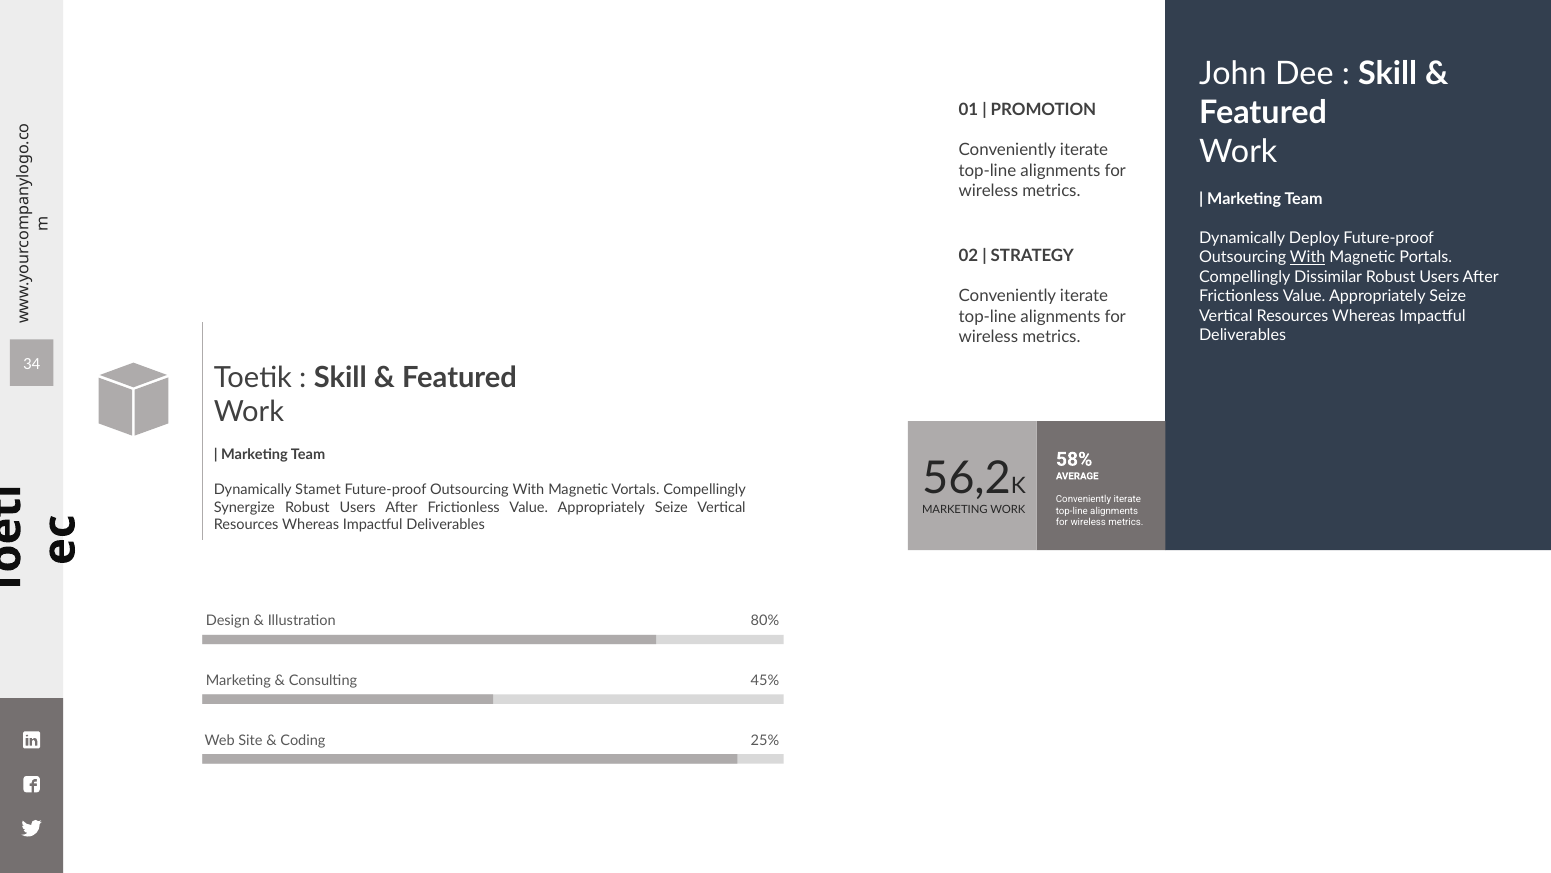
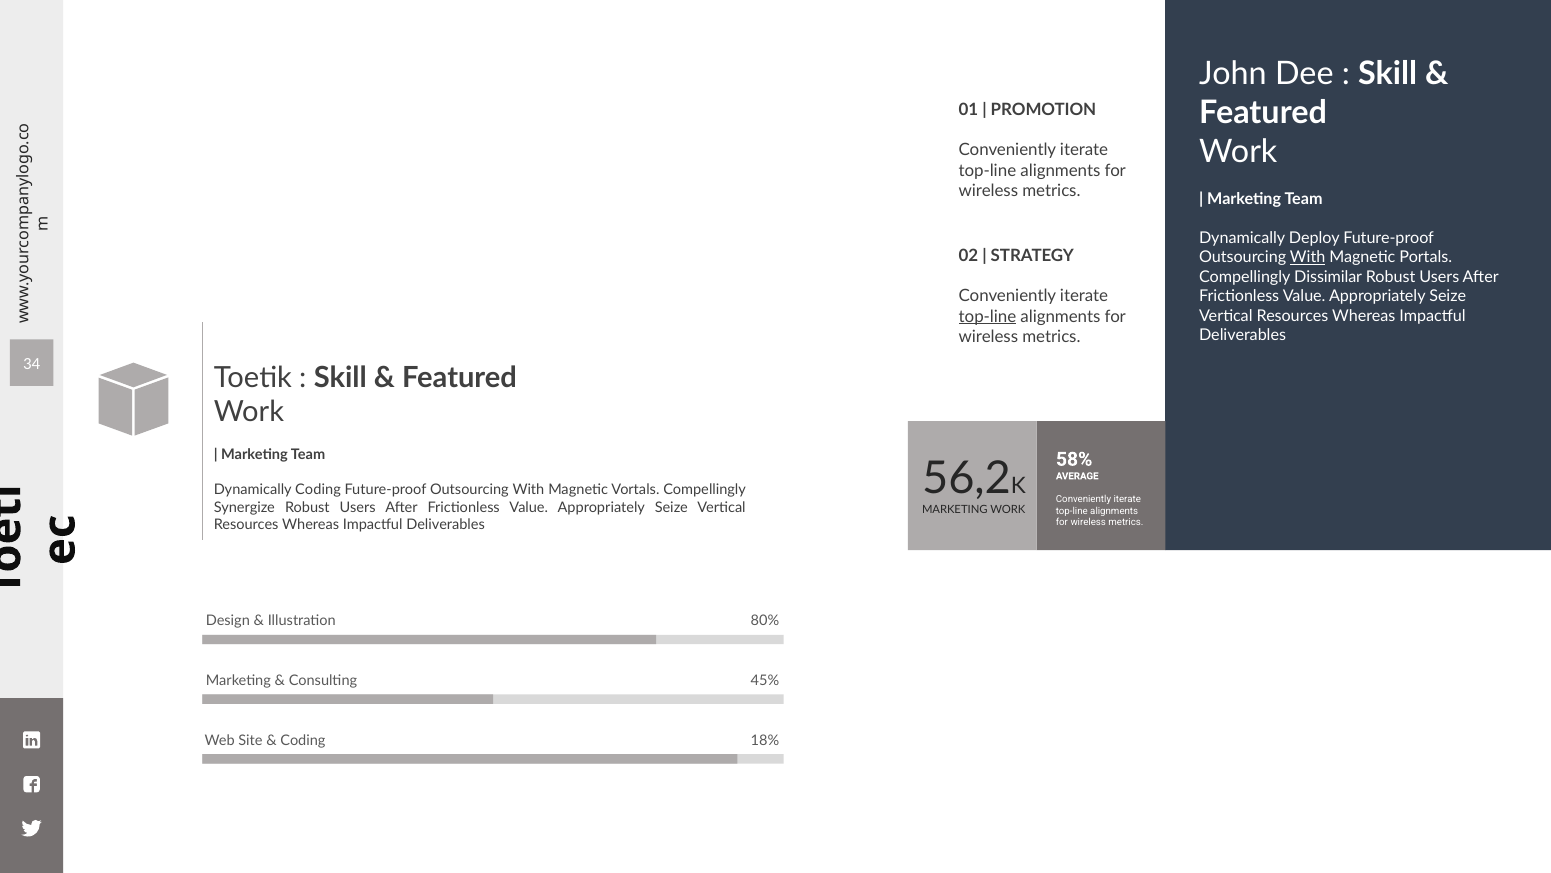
top-line underline: none -> present (988, 316)
Dynamically Stamet: Stamet -> Coding (318, 490)
25%: 25% -> 18% (765, 740)
